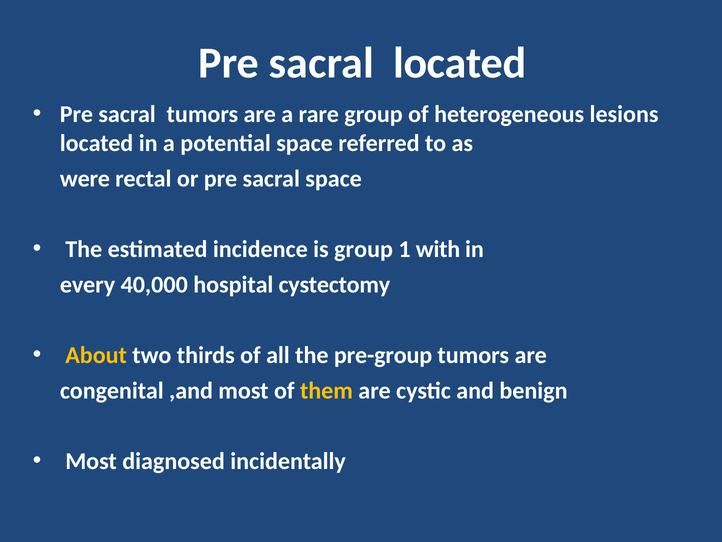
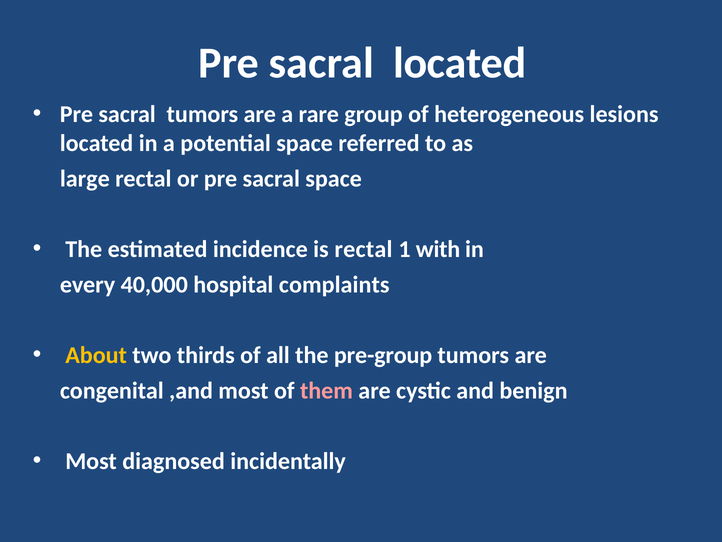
were: were -> large (85, 178)
is group: group -> rectal (363, 249)
cystectomy: cystectomy -> complaints (334, 284)
them colour: yellow -> pink (326, 390)
